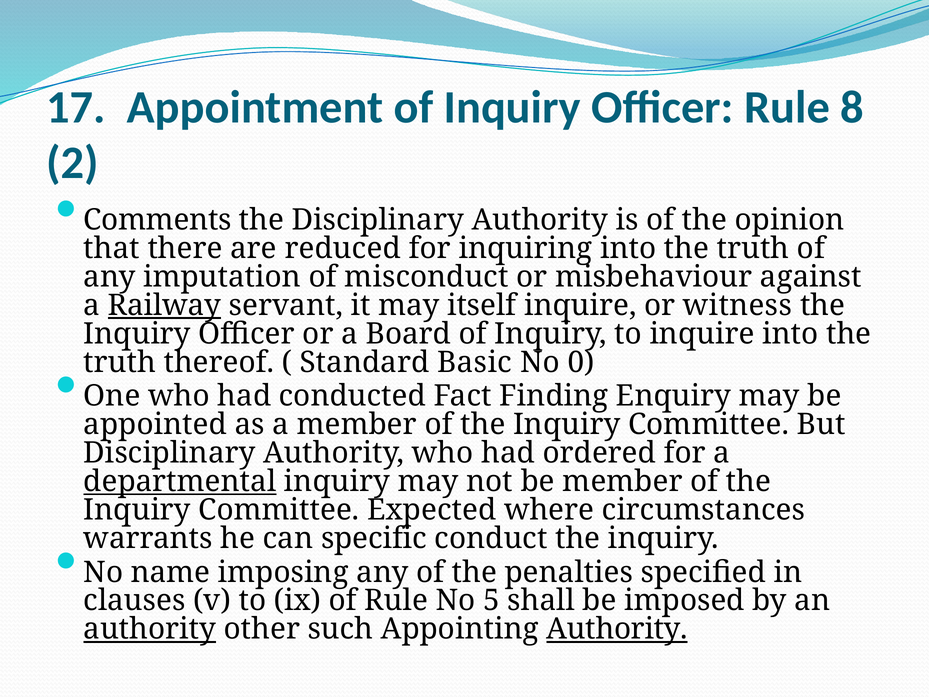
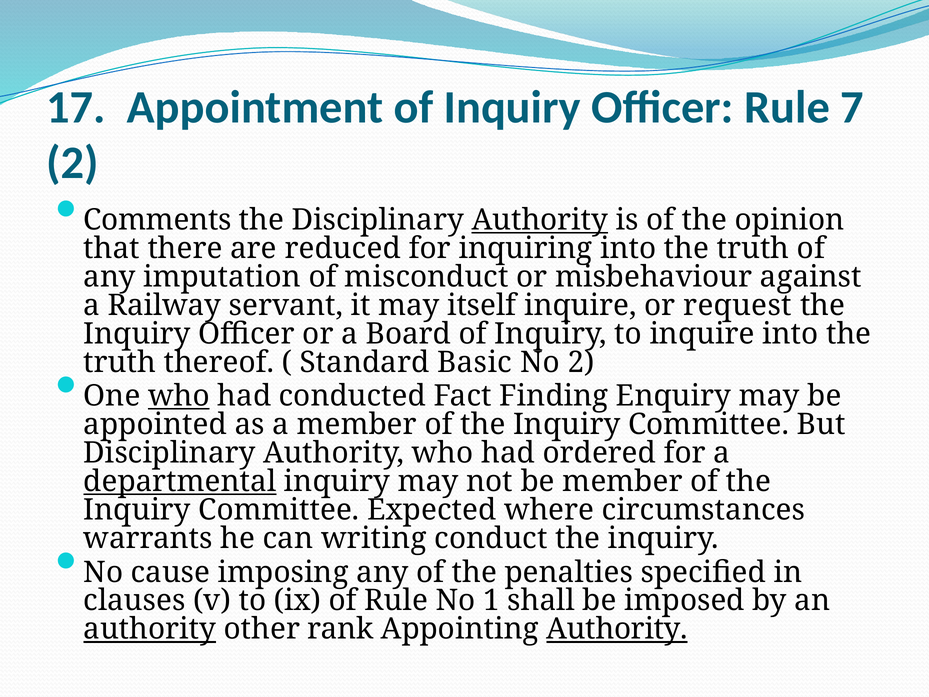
8: 8 -> 7 (852, 107)
Authority underline: none -> present (540, 220)
Railway underline: present -> none (165, 305)
witness: witness -> request (738, 305)
No 0: 0 -> 2 (581, 362)
who underline: none -> present (179, 396)
specific: specific -> writing (374, 538)
name: name -> cause (171, 572)
5: 5 -> 1 (491, 600)
such: such -> rank (340, 629)
